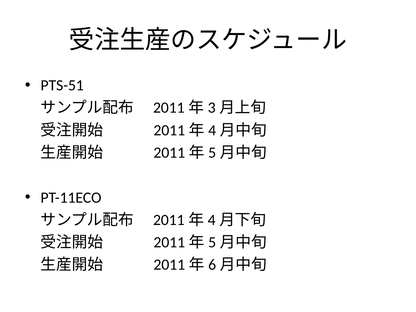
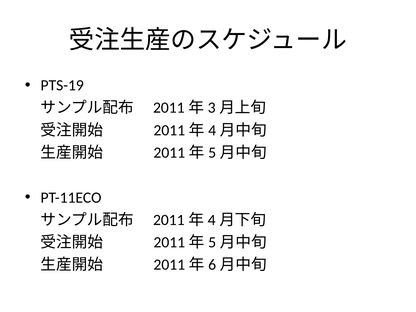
PTS-51: PTS-51 -> PTS-19 (62, 85)
